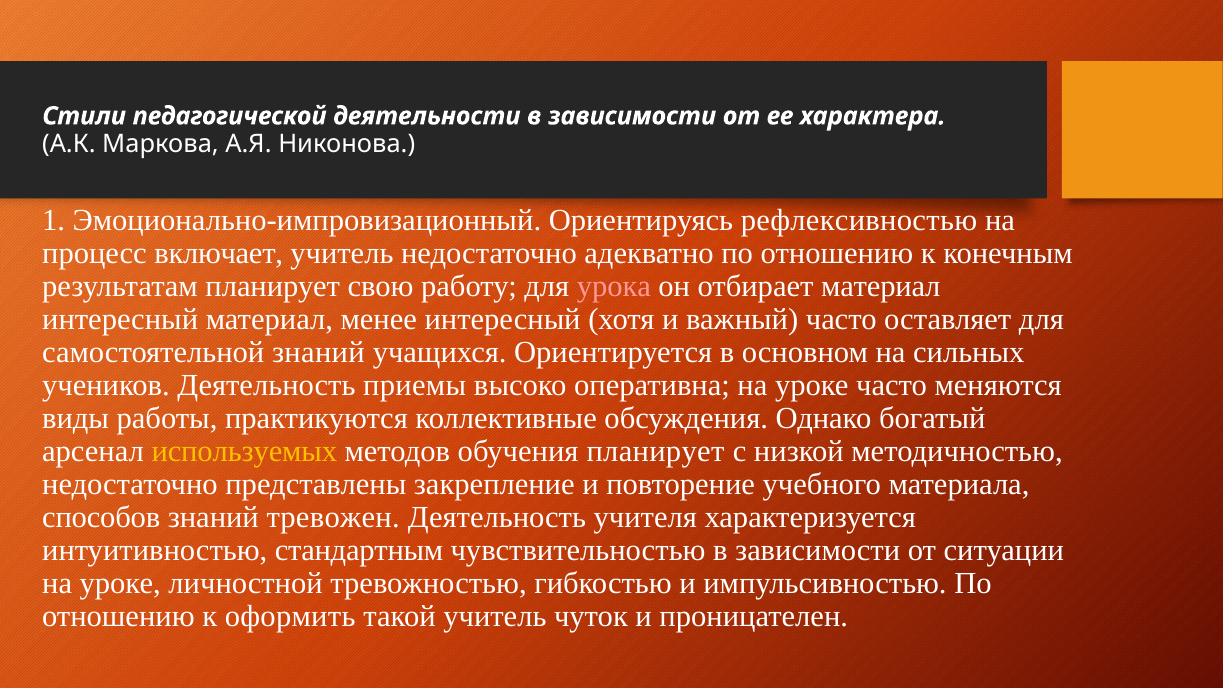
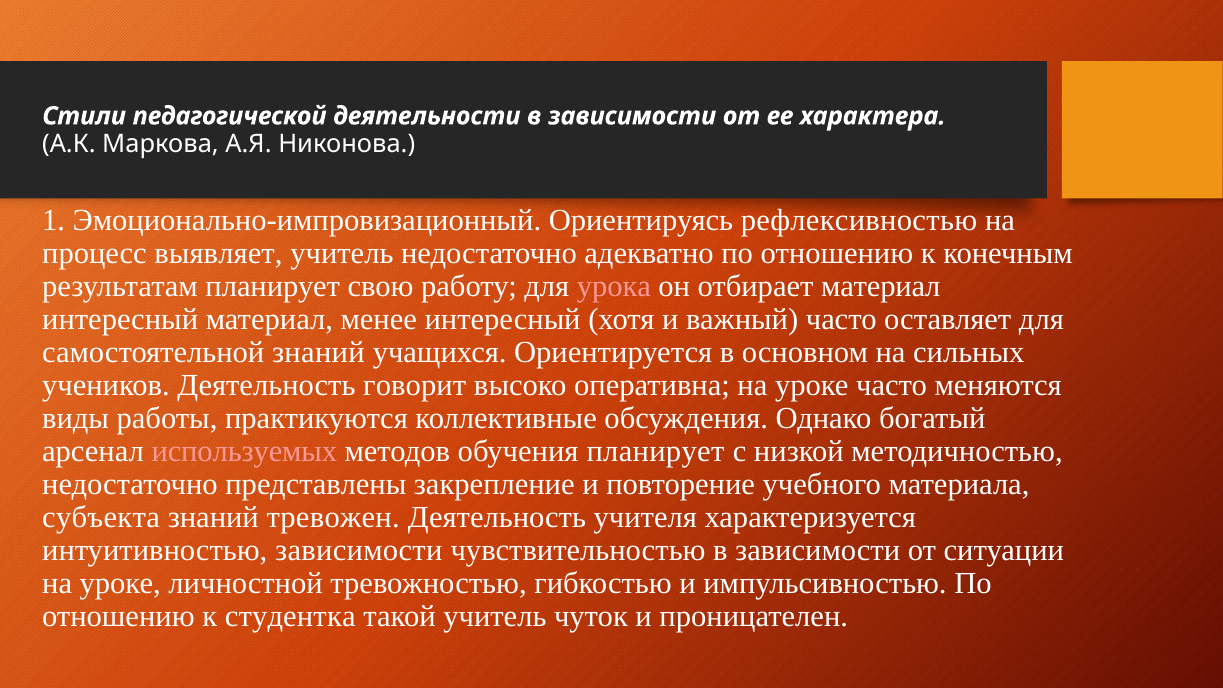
включает: включает -> выявляет (219, 253)
приемы: приемы -> говорит (415, 385)
используемых colour: yellow -> pink (244, 451)
способов: способов -> субъекта (101, 518)
интуитивностью стандартным: стандартным -> зависимости (359, 551)
оформить: оформить -> студентка (290, 617)
